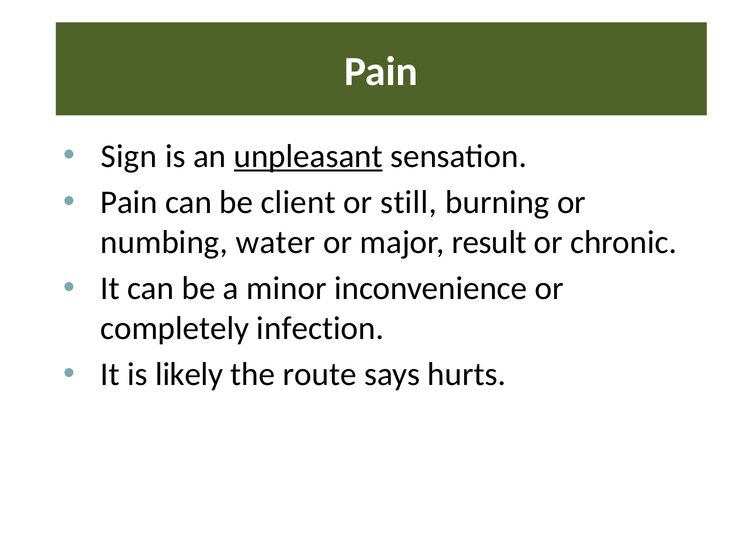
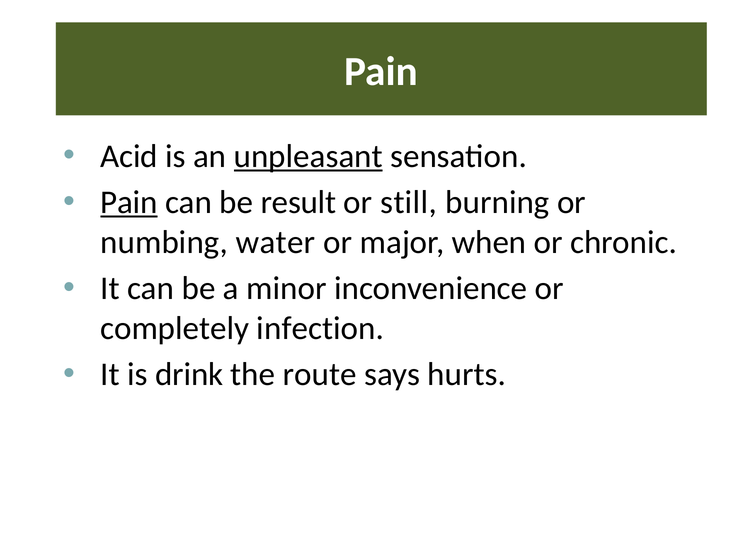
Sign: Sign -> Acid (129, 156)
Pain underline: none -> present (129, 202)
client: client -> result (298, 202)
result: result -> when (489, 242)
likely: likely -> drink (189, 375)
